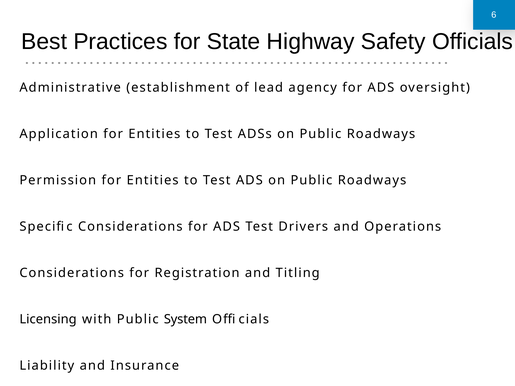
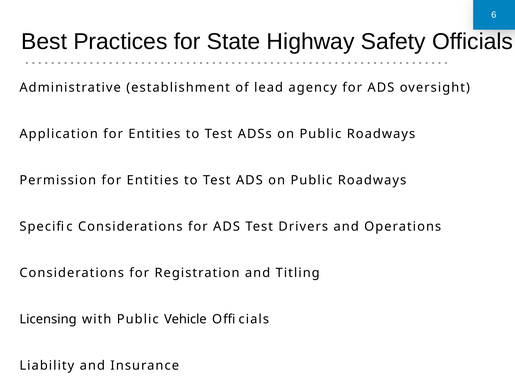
System: System -> Vehicle (185, 320)
